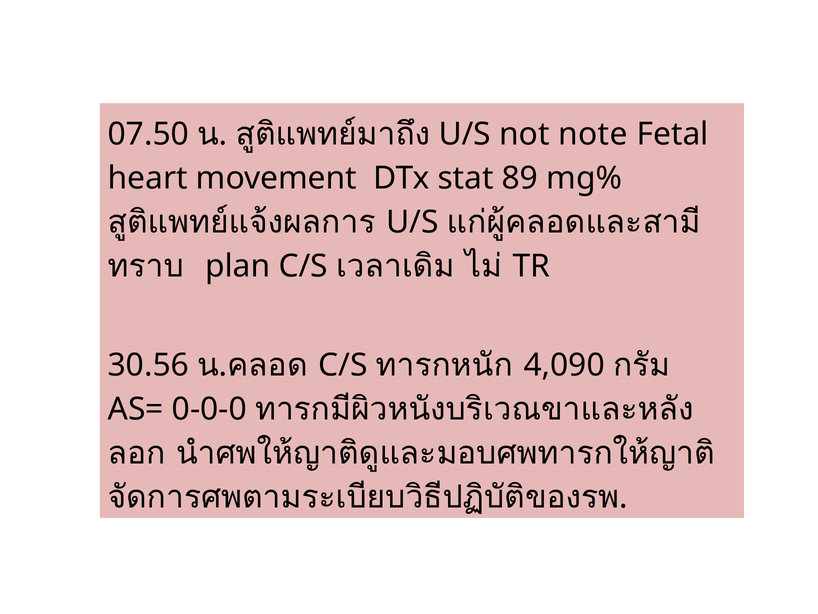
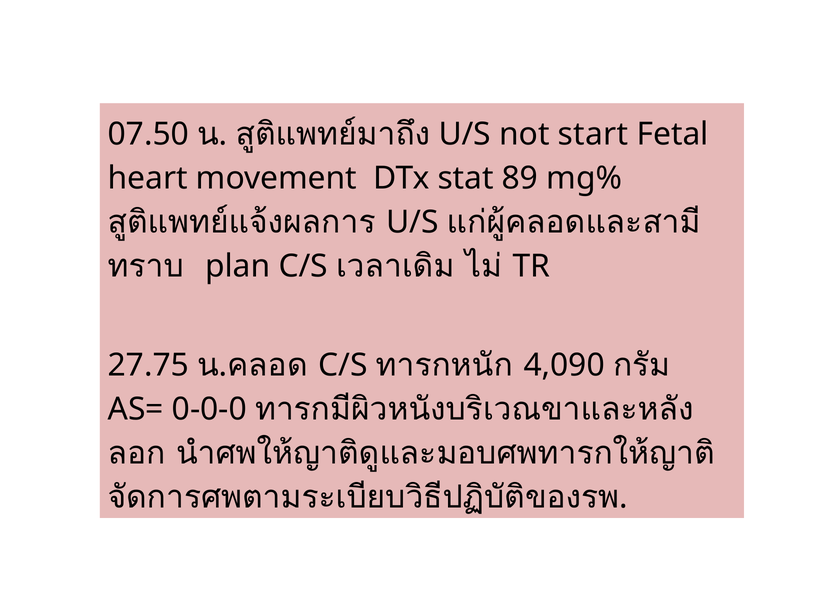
note: note -> start (593, 134)
30.56: 30.56 -> 27.75 (148, 365)
